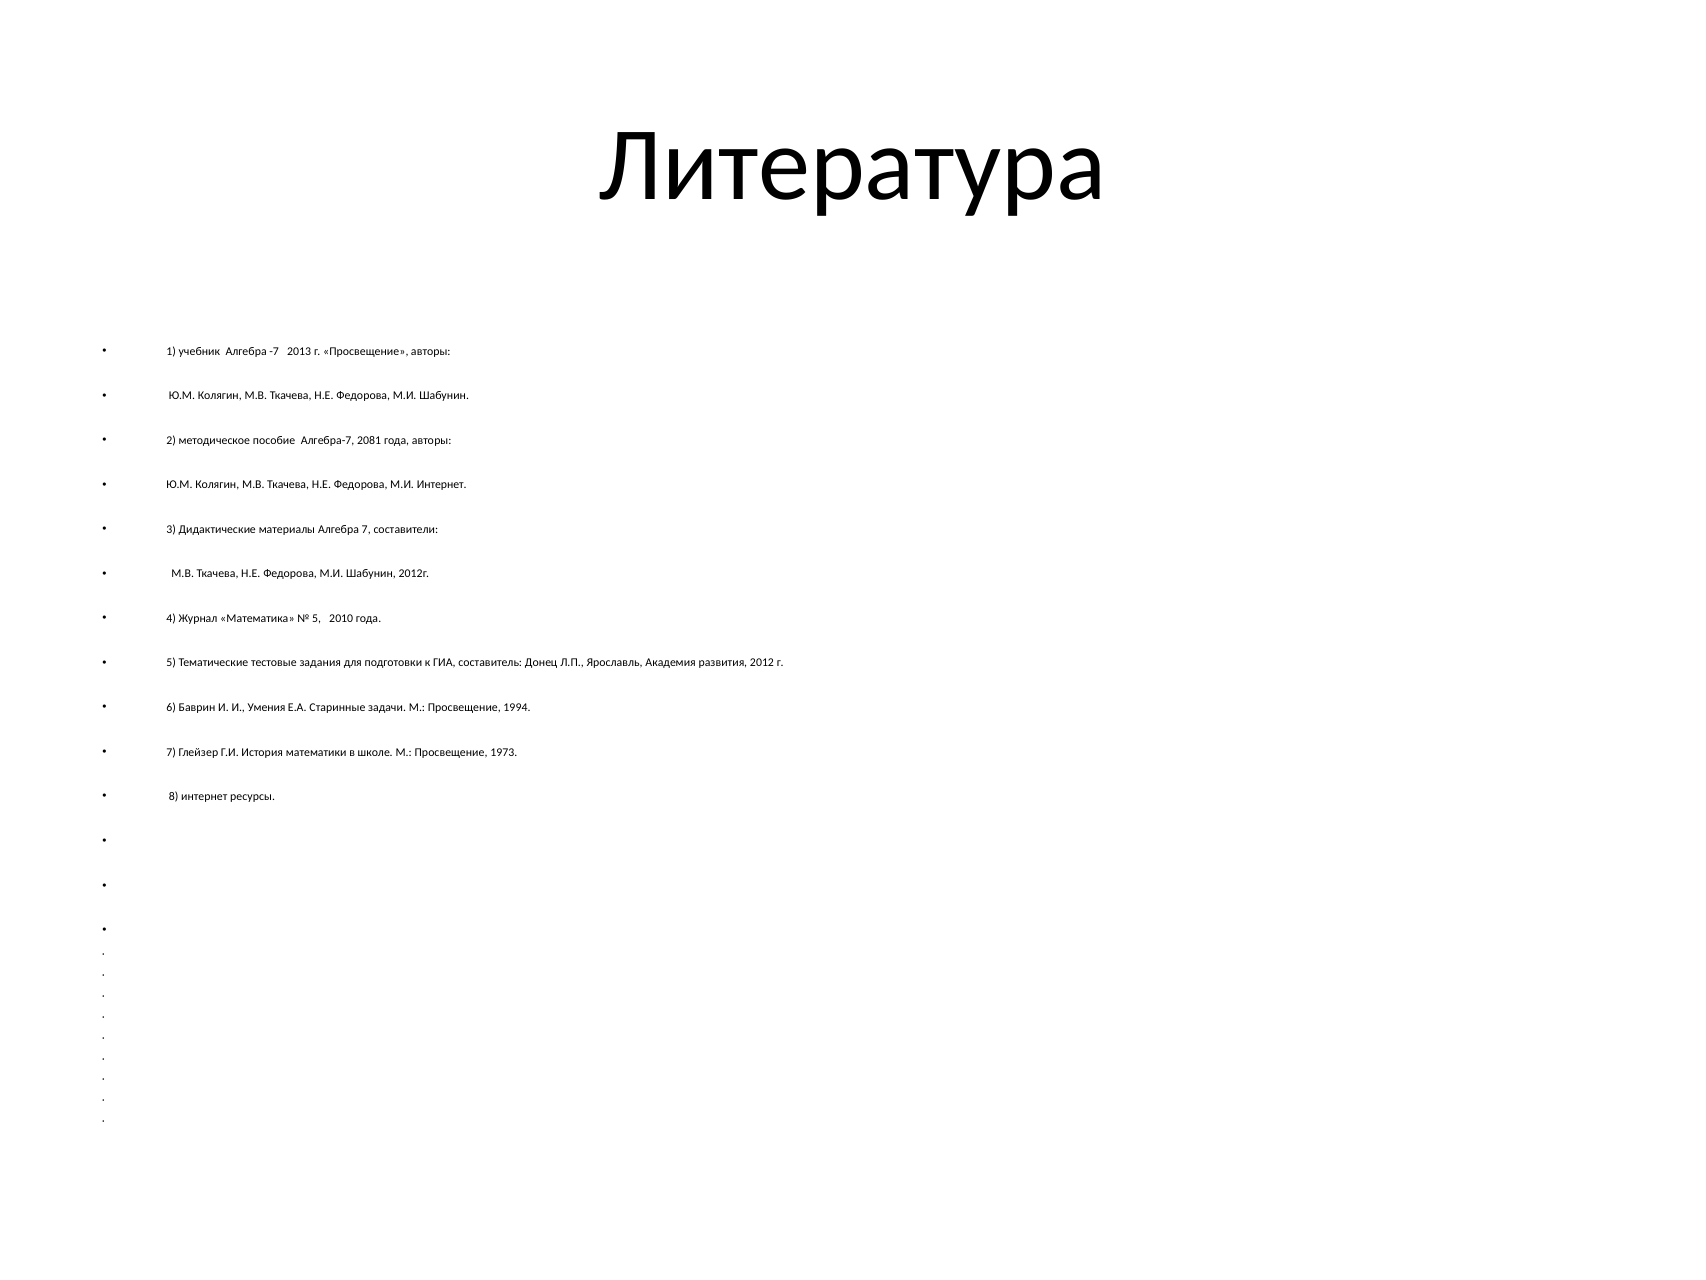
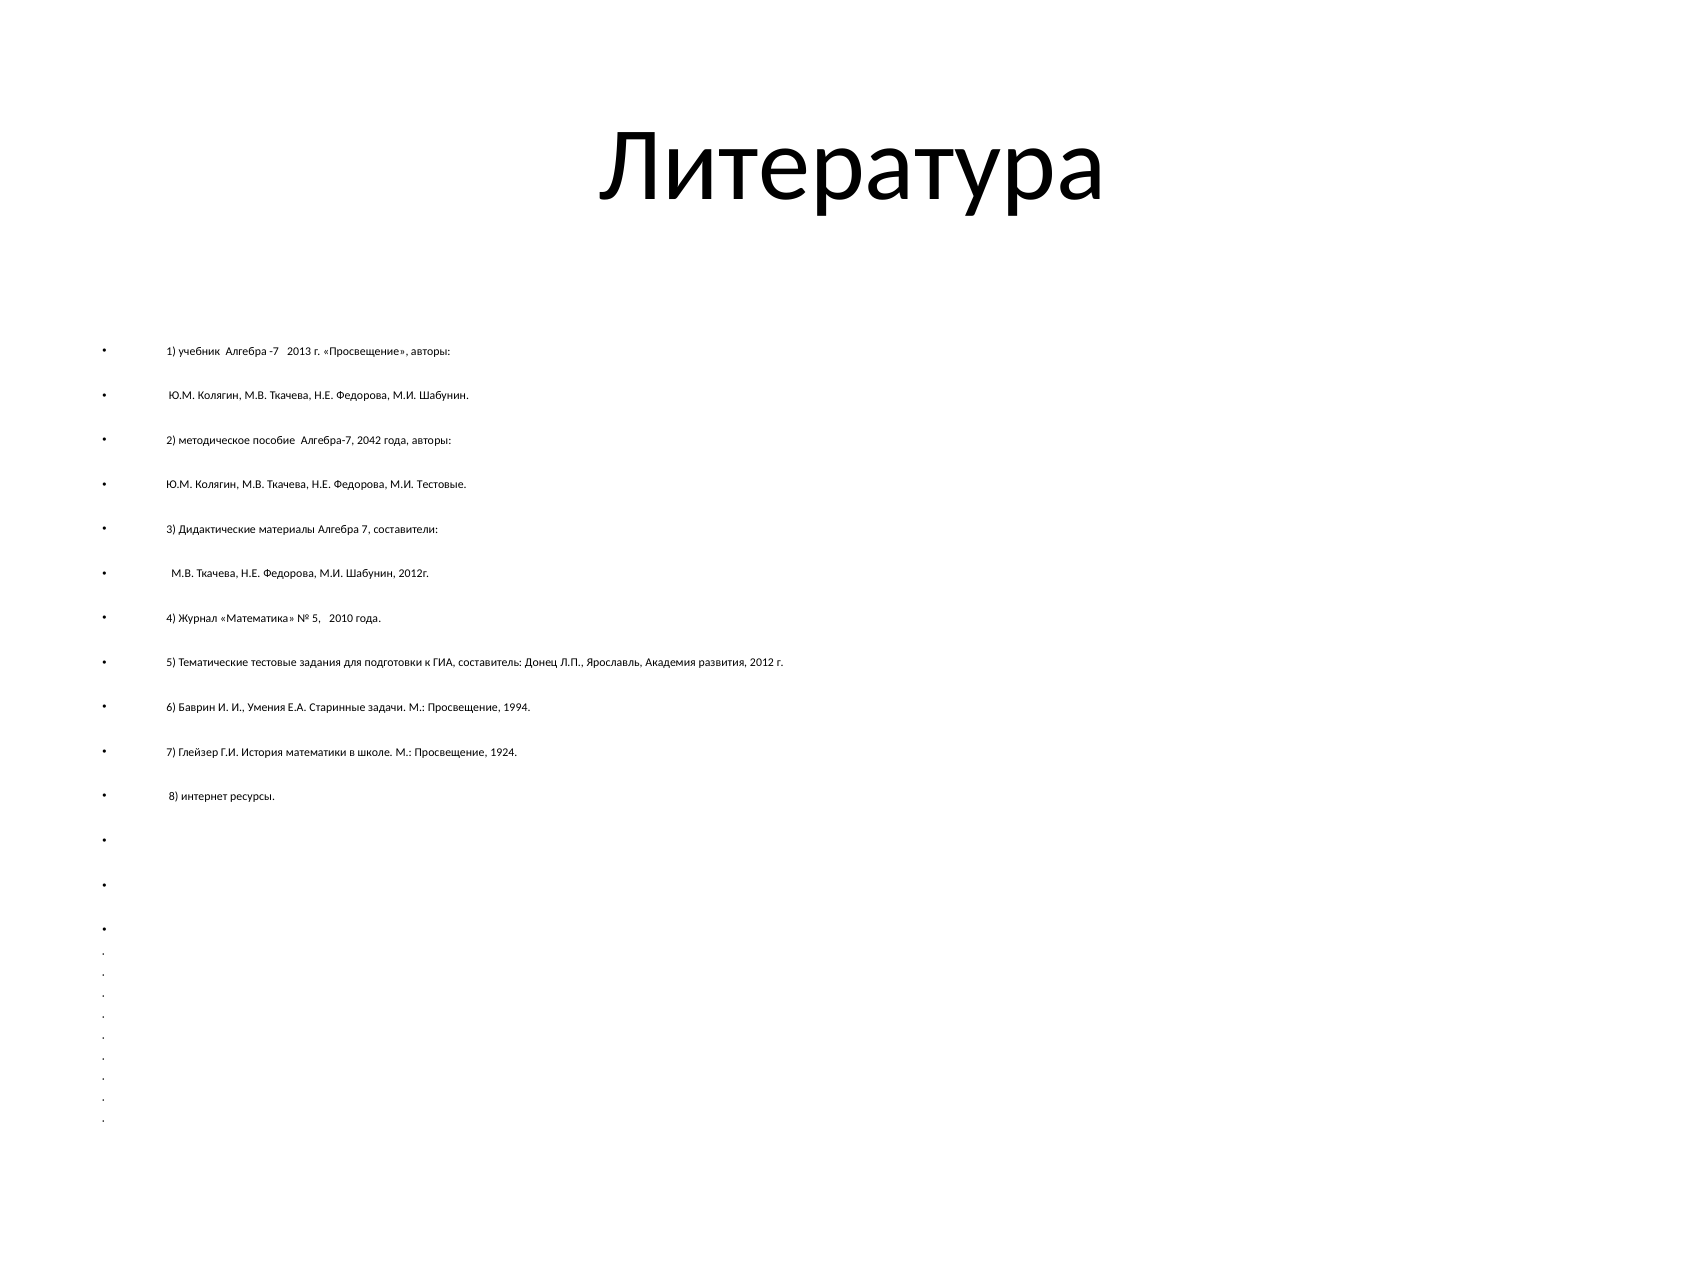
2081: 2081 -> 2042 (369, 440)
М.И Интернет: Интернет -> Тестовые (442, 485)
1973: 1973 -> 1924 (504, 752)
